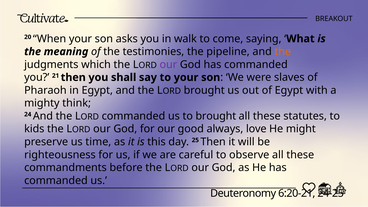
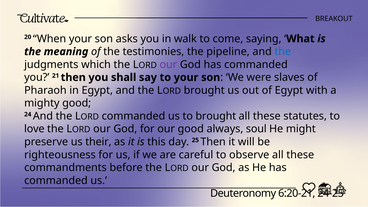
the colour: orange -> blue (283, 52)
mighty think: think -> good (77, 103)
kids: kids -> love (34, 129)
love: love -> soul (256, 129)
time: time -> their (98, 142)
